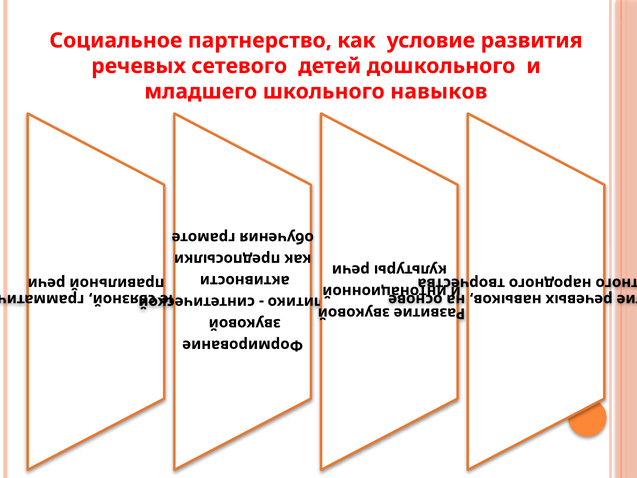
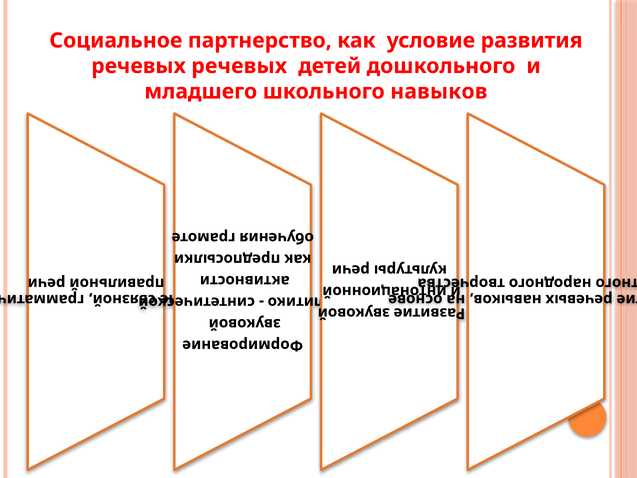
речевых сетевого: сетевого -> речевых (239, 66)
